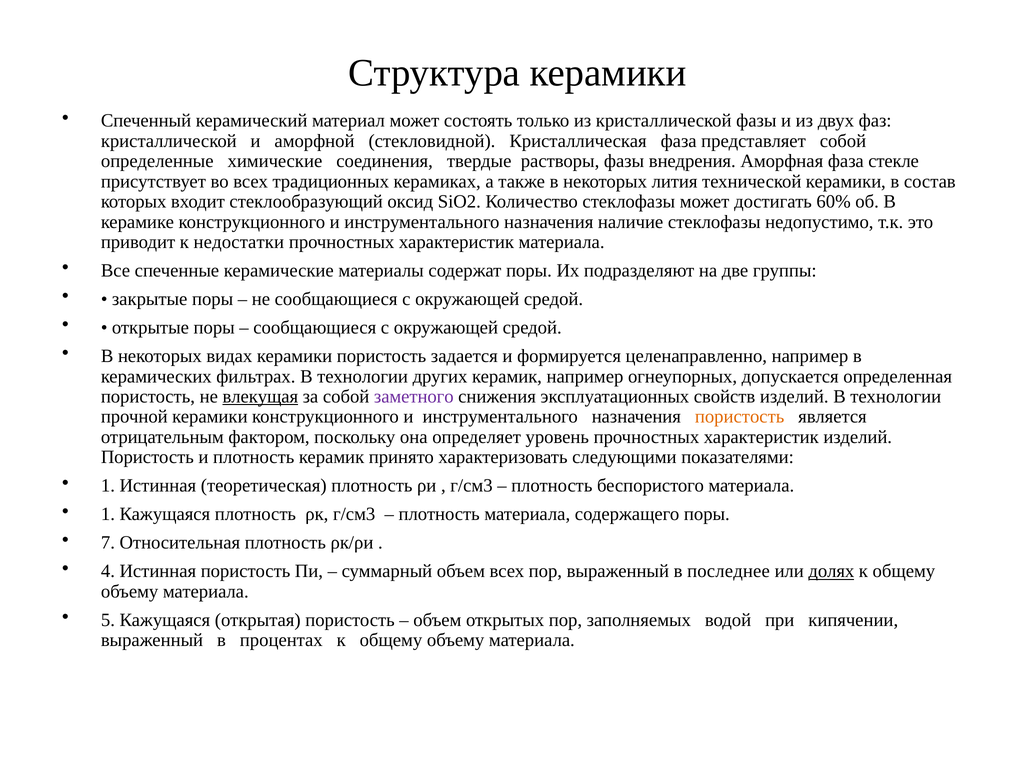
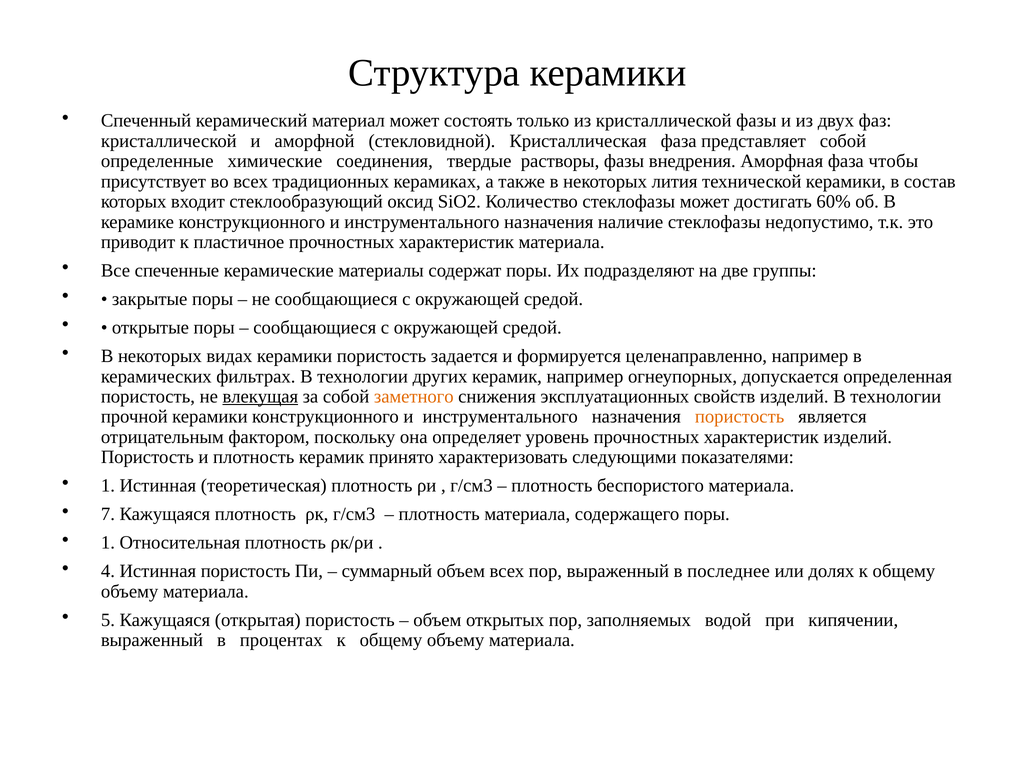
стекле: стекле -> чтобы (893, 161)
недостатки: недостатки -> пластичное (239, 242)
заметного colour: purple -> orange (414, 396)
1: 1 -> 7 (108, 514)
7: 7 -> 1 (108, 542)
долях underline: present -> none (831, 571)
